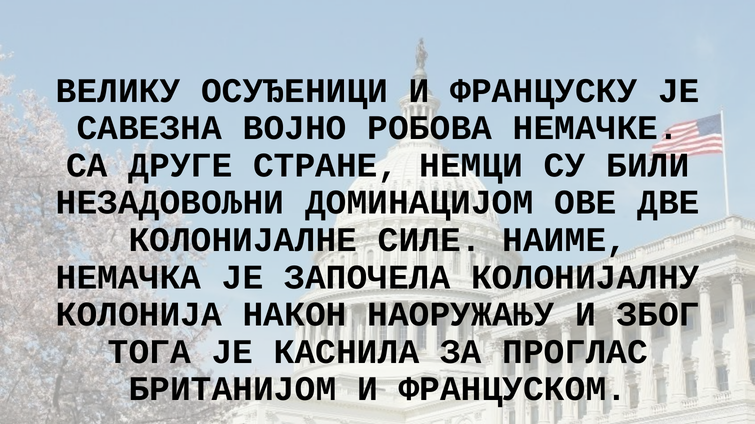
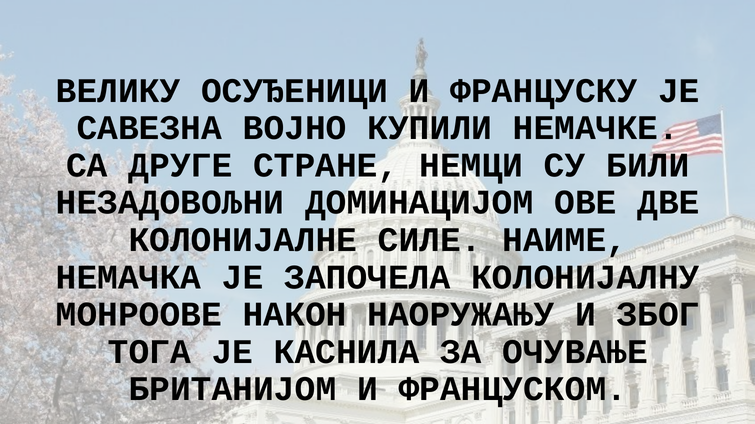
РОБОВА: РОБОВА -> КУПИЛИ (430, 128)
КОЛОНИЈА: КОЛОНИЈА -> МОНРООВЕ (139, 315)
ПРОГЛАС: ПРОГЛАС -> ОЧУВАЊЕ (575, 352)
